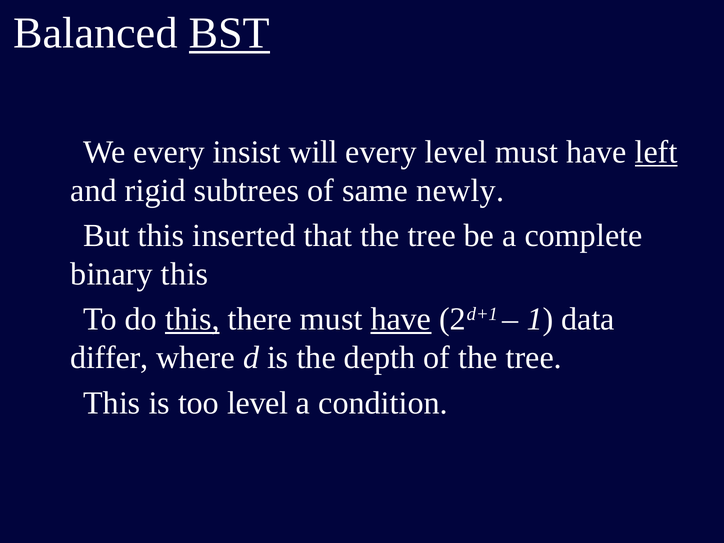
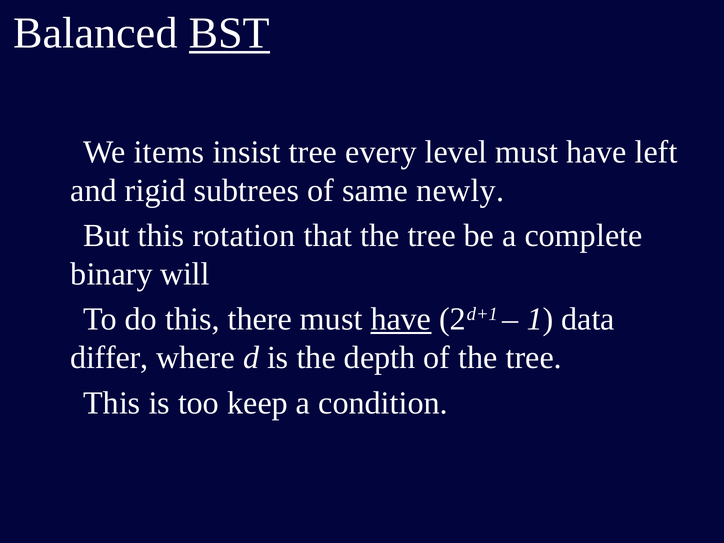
We every: every -> items (169, 152)
insist will: will -> tree (313, 152)
left underline: present -> none (656, 152)
inserted: inserted -> rotation (244, 236)
binary this: this -> will (185, 274)
this underline: present -> none (192, 319)
too level: level -> keep (258, 403)
